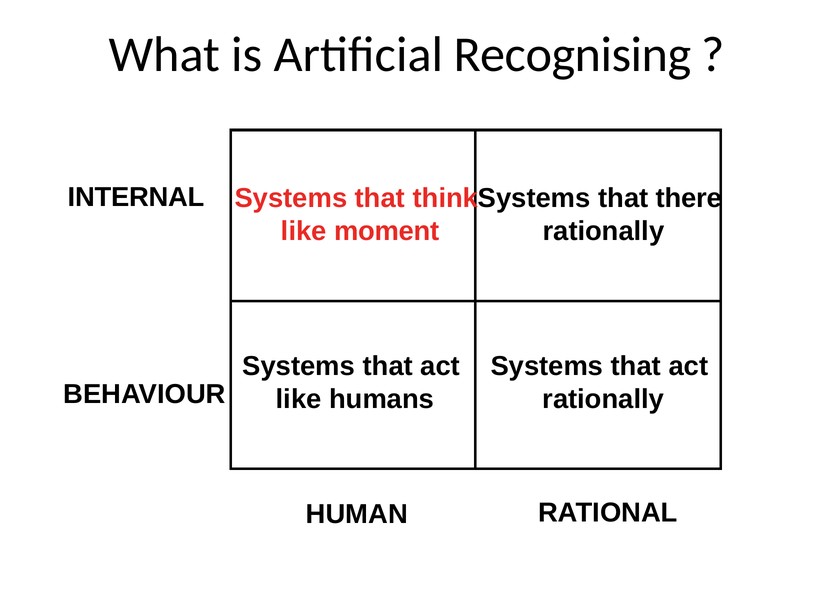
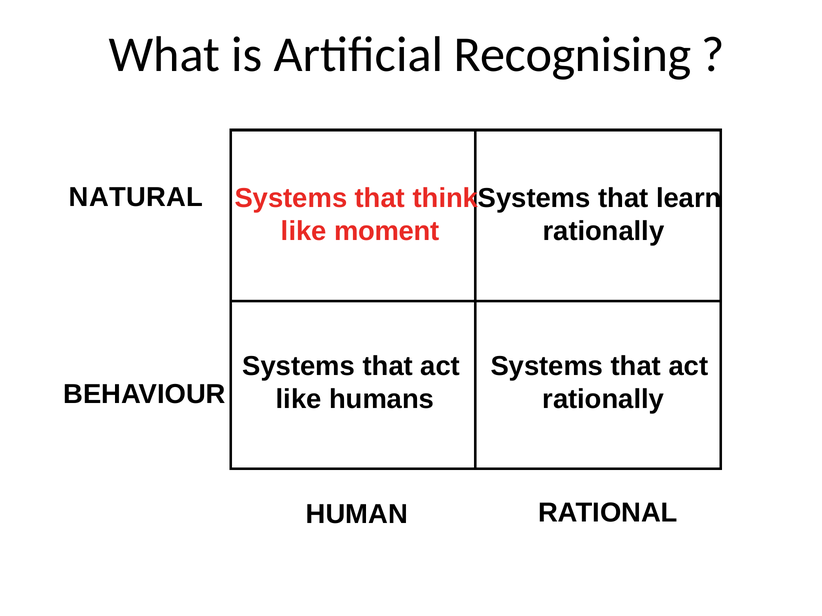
INTERNAL: INTERNAL -> NATURAL (136, 197)
there: there -> learn (689, 199)
